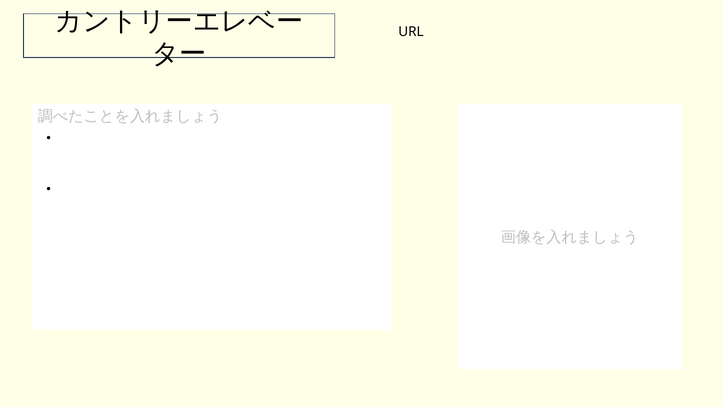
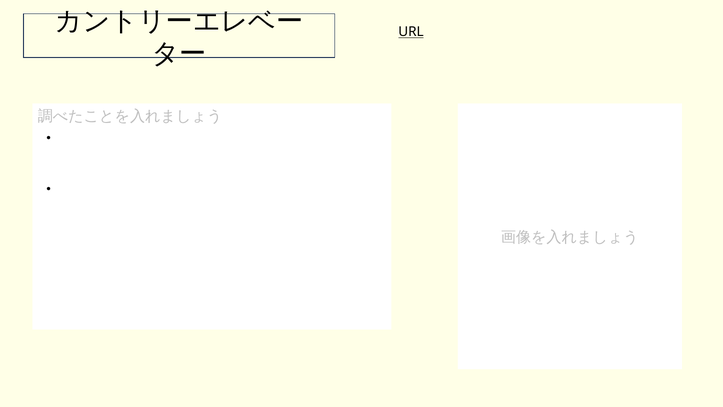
URL underline: none -> present (411, 32)
